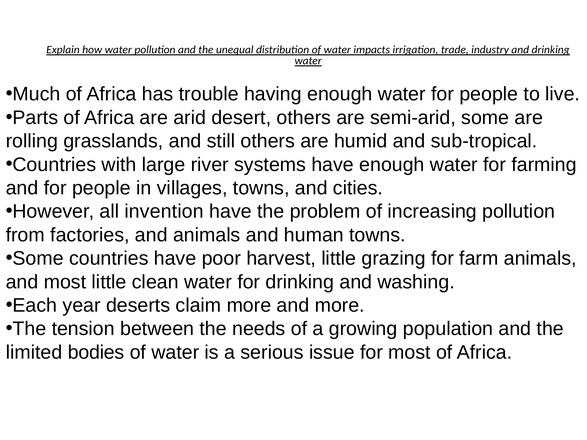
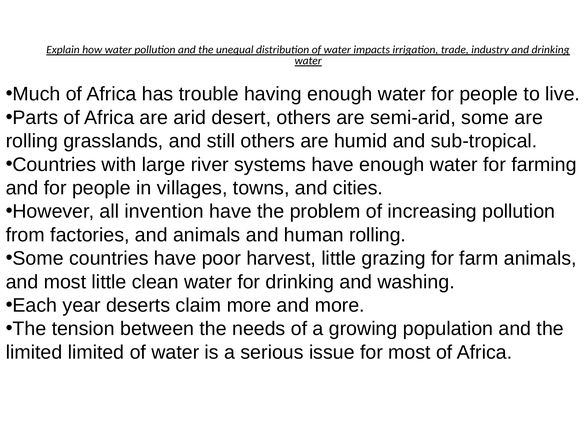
human towns: towns -> rolling (378, 235)
limited bodies: bodies -> limited (96, 353)
